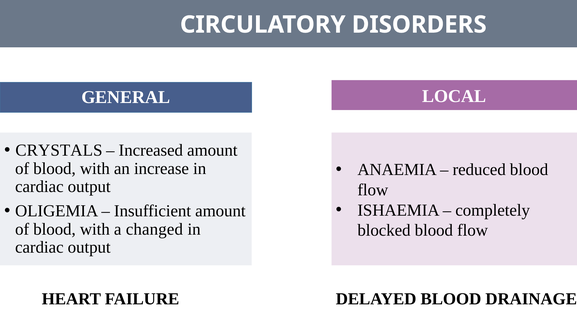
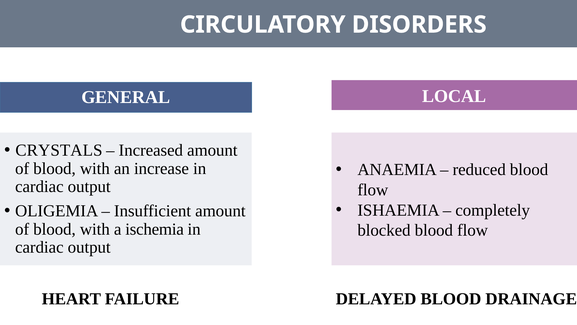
changed: changed -> ischemia (155, 229)
